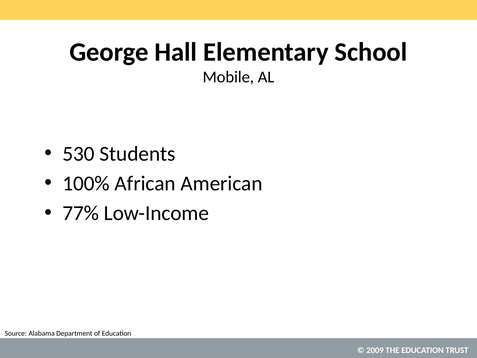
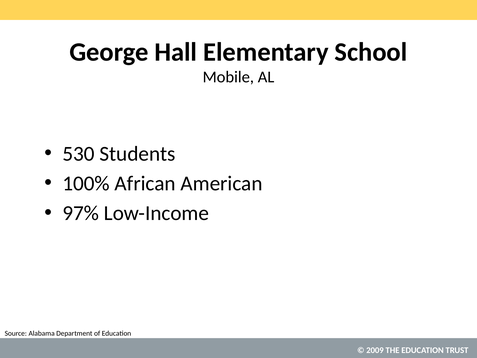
77%: 77% -> 97% (81, 213)
